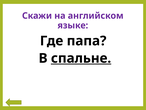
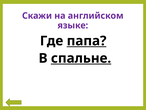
папа underline: none -> present (87, 41)
